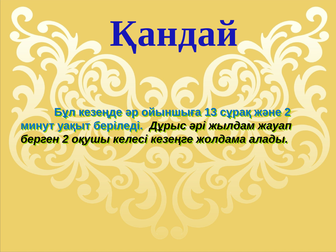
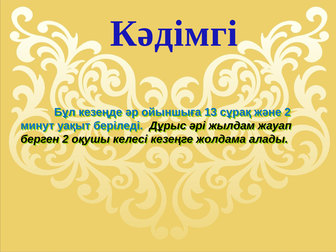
Қандай: Қандай -> Кәдімгі (174, 34)
